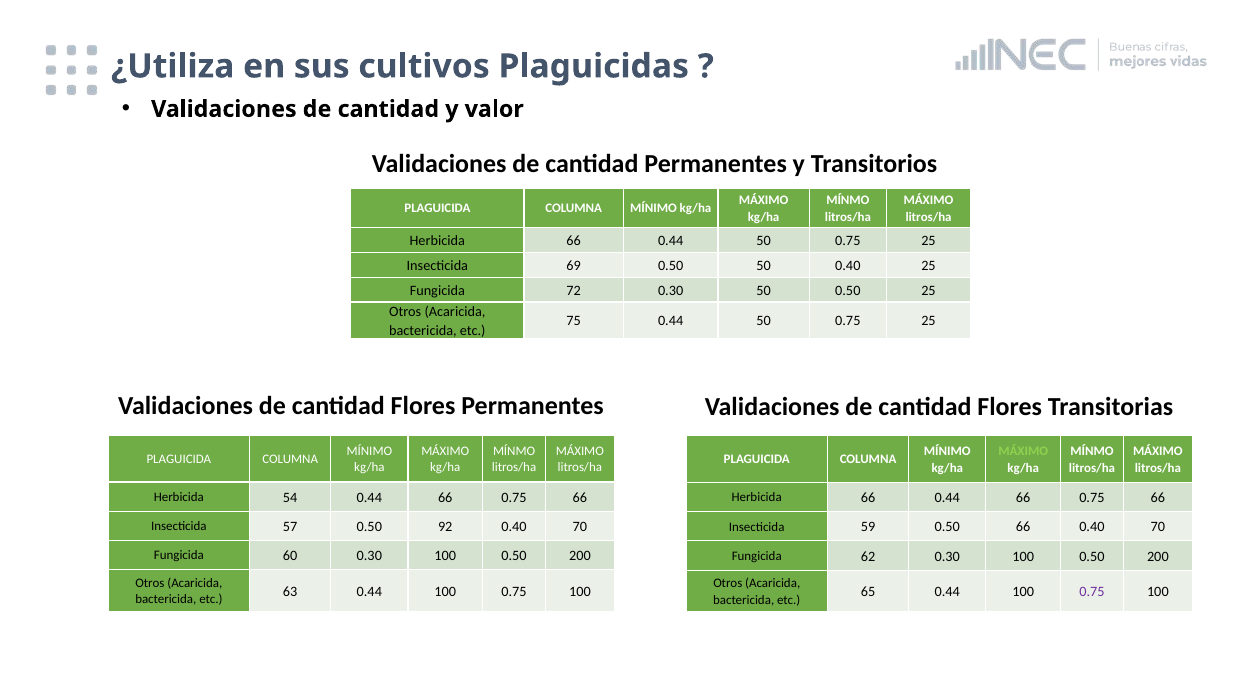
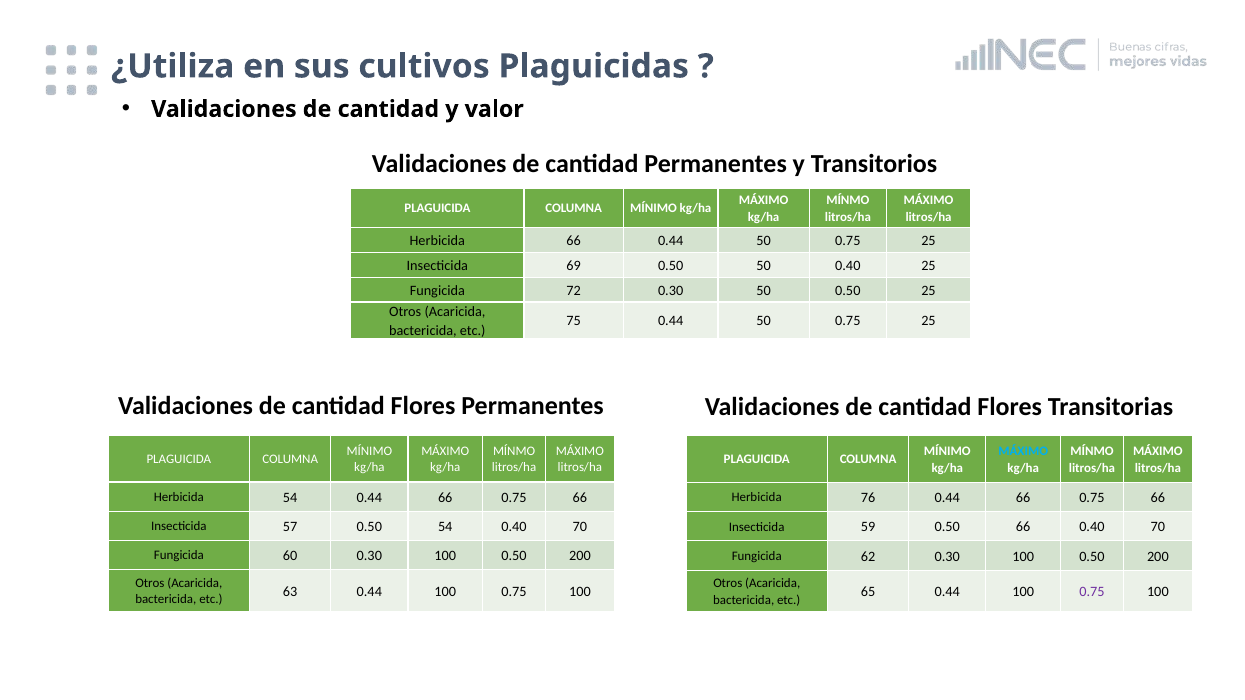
MÁXIMO colour: light green -> light blue (1023, 451)
66: 66 -> 76 (868, 498)
0.50 92: 92 -> 54 (445, 527)
